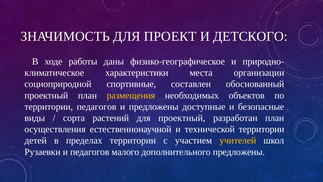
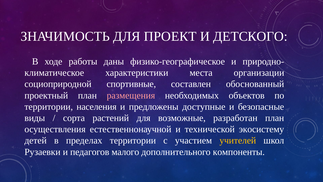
размещения colour: yellow -> pink (131, 95)
территории педагогов: педагогов -> населения (97, 107)
для проектный: проектный -> возможные (182, 118)
технической территории: территории -> экосистему (262, 129)
дополнительного предложены: предложены -> компоненты (239, 152)
